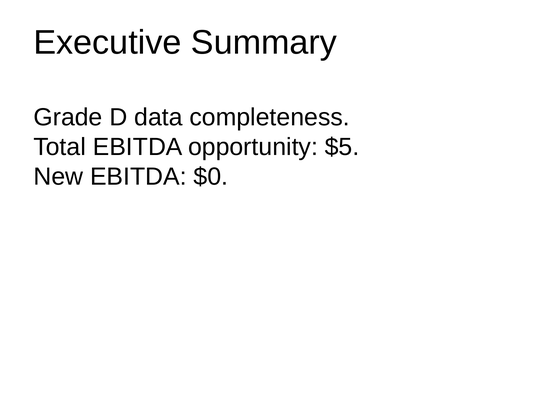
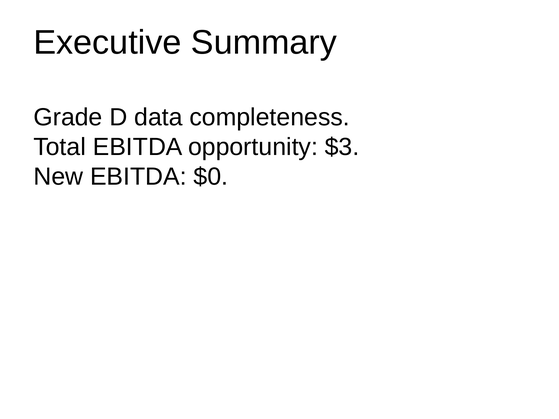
$5: $5 -> $3 (342, 147)
